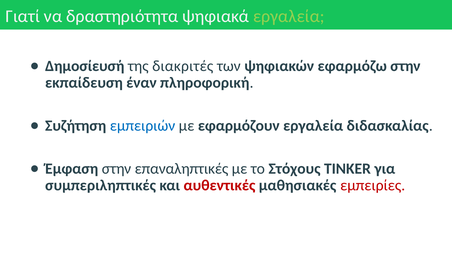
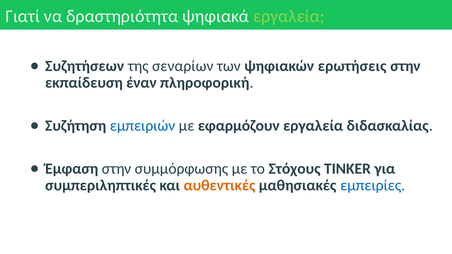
Δημοσίευσή: Δημοσίευσή -> Συζητήσεων (85, 66)
διακριτές: διακριτές -> σεναρίων (183, 66)
εφαρμόζω: εφαρμόζω -> ερωτήσεις (352, 66)
επαναληπτικές: επαναληπτικές -> συμμόρφωσης (181, 169)
αυθεντικές colour: red -> orange (219, 186)
εμπειρίες colour: red -> blue (373, 186)
